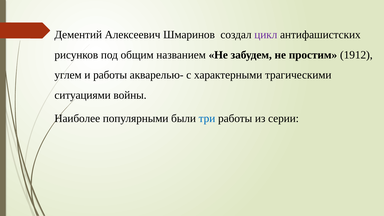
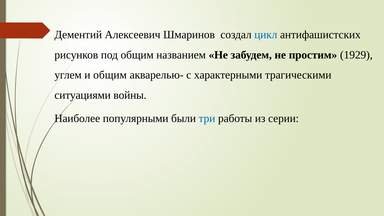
цикл colour: purple -> blue (266, 35)
1912: 1912 -> 1929 (356, 55)
и работы: работы -> общим (110, 75)
